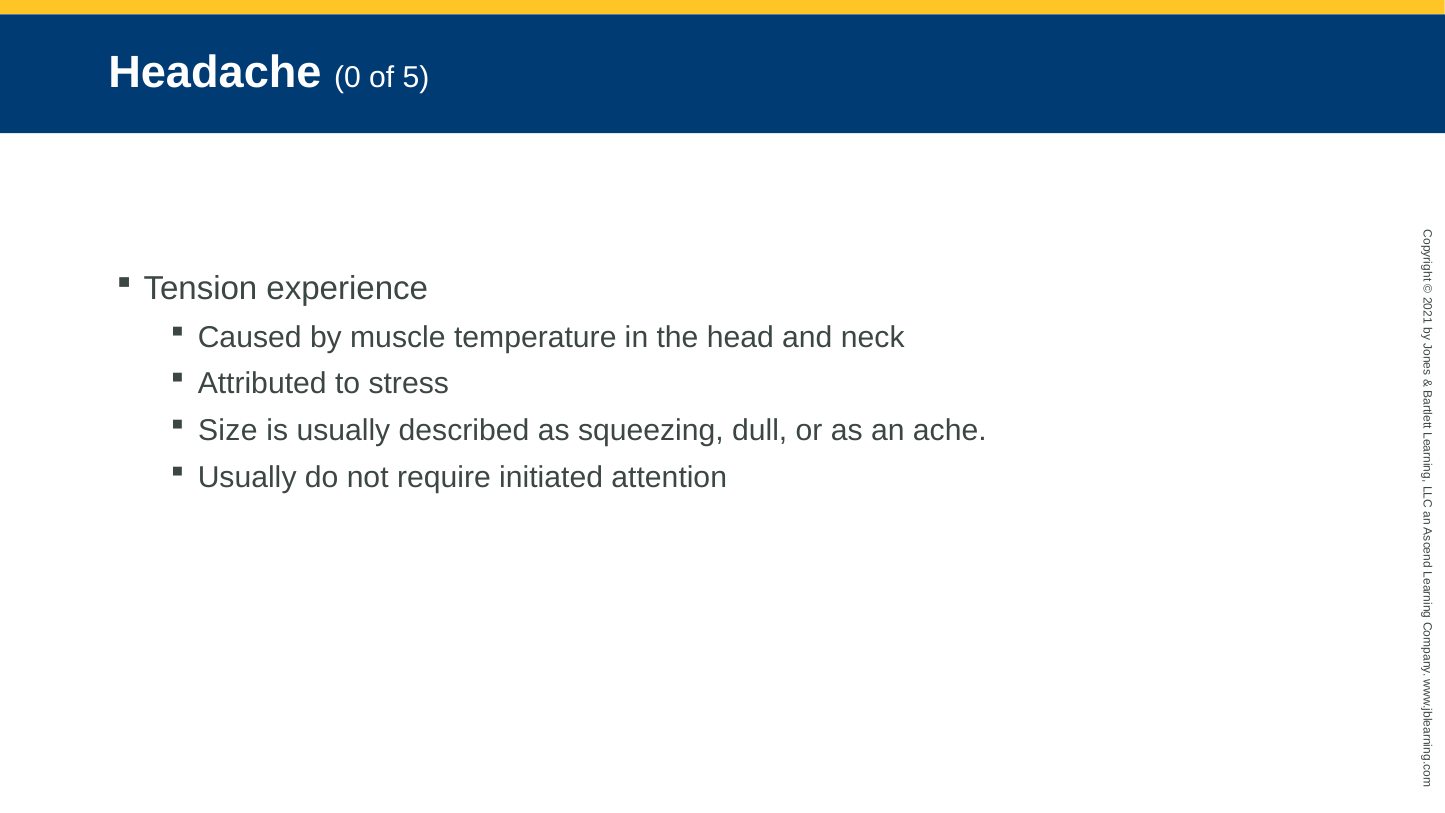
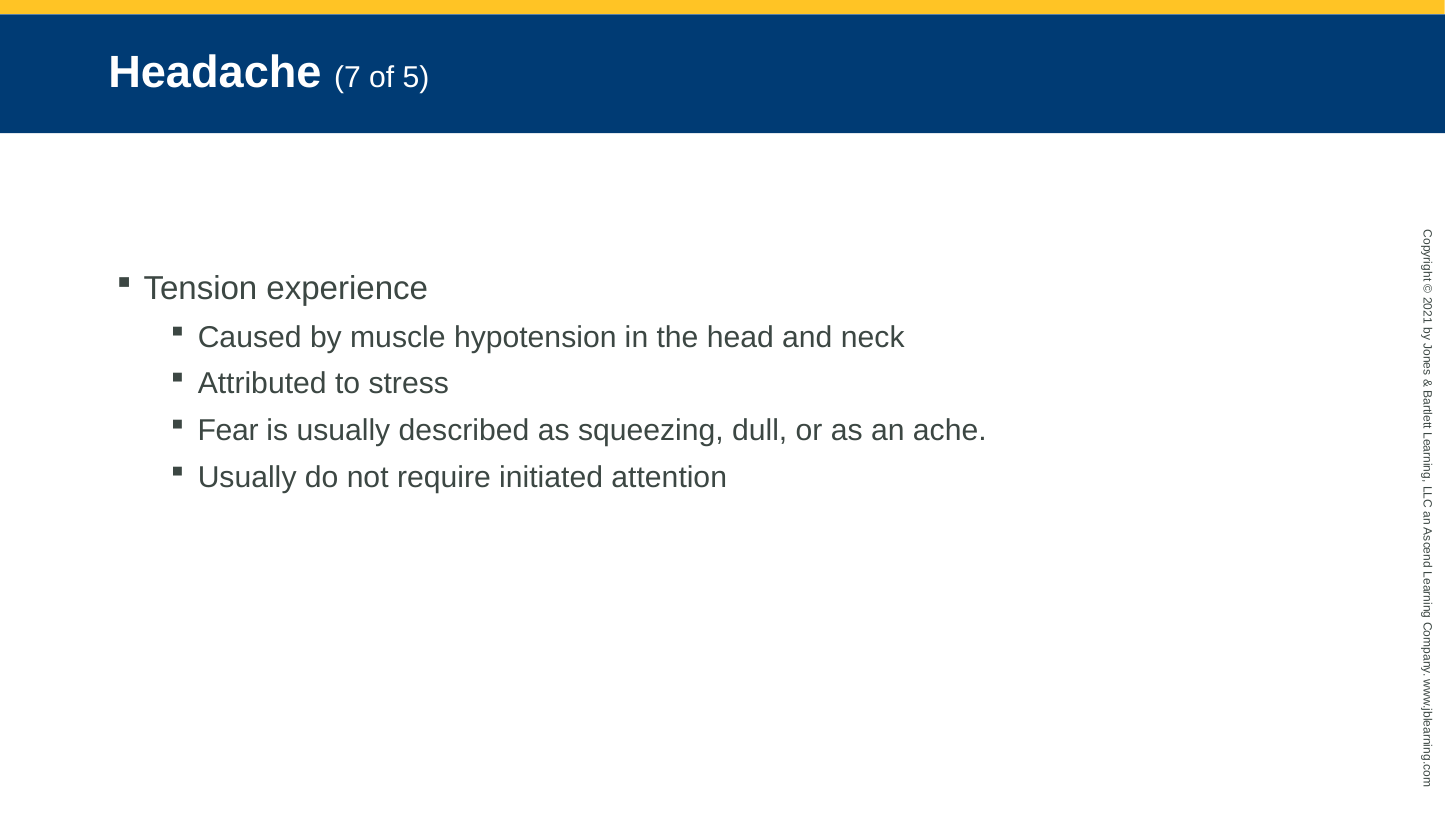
Headache 0: 0 -> 7 (348, 78)
temperature: temperature -> hypotension (535, 337)
Size: Size -> Fear (228, 430)
